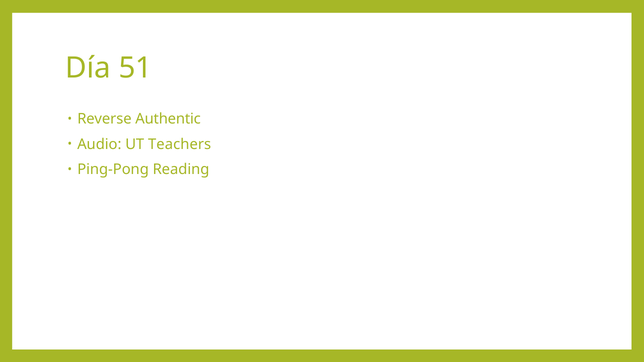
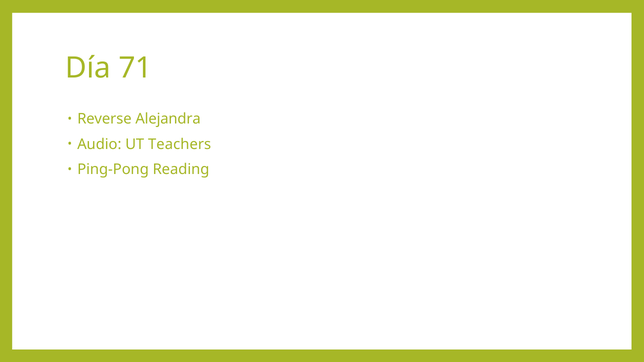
51: 51 -> 71 (135, 68)
Authentic: Authentic -> Alejandra (168, 119)
